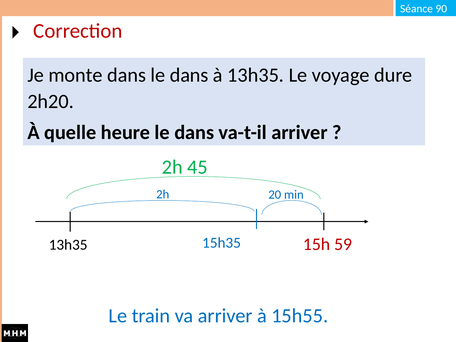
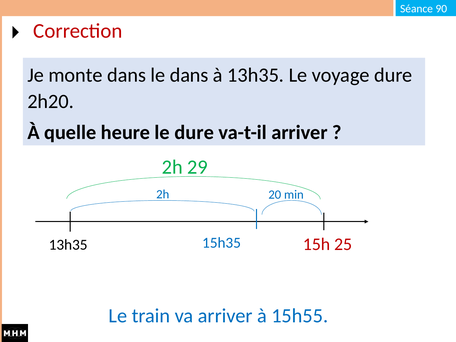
heure le dans: dans -> dure (194, 132)
45: 45 -> 29 (198, 167)
59: 59 -> 25 (343, 244)
